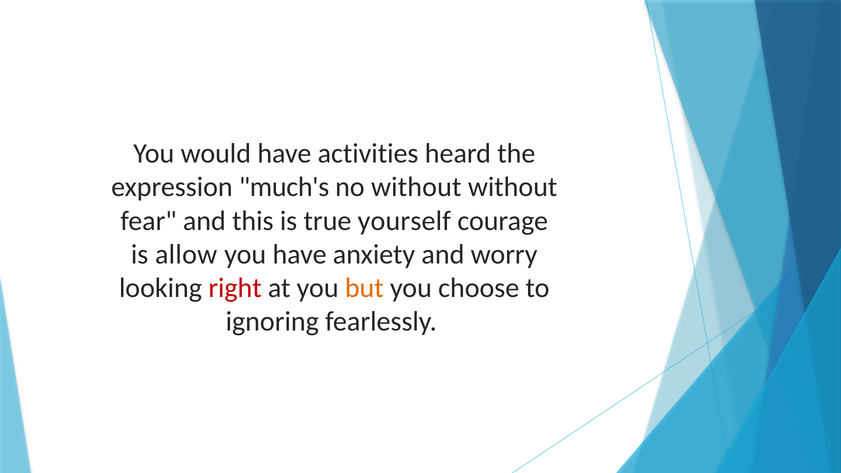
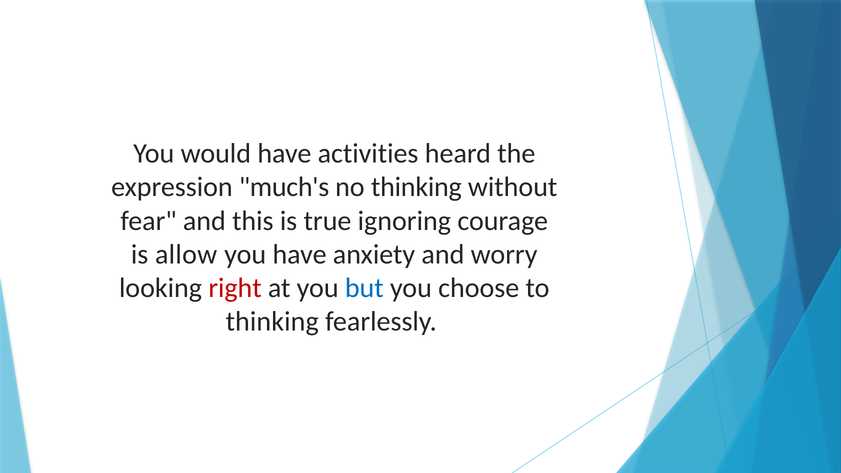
no without: without -> thinking (416, 187)
yourself: yourself -> ignoring (404, 221)
but colour: orange -> blue (364, 288)
ignoring: ignoring -> thinking (272, 322)
